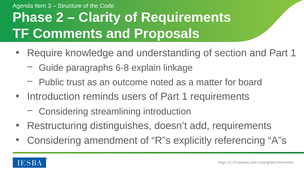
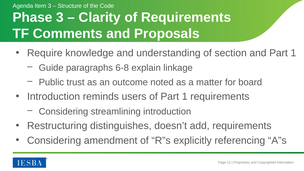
Phase 2: 2 -> 3 (60, 18)
